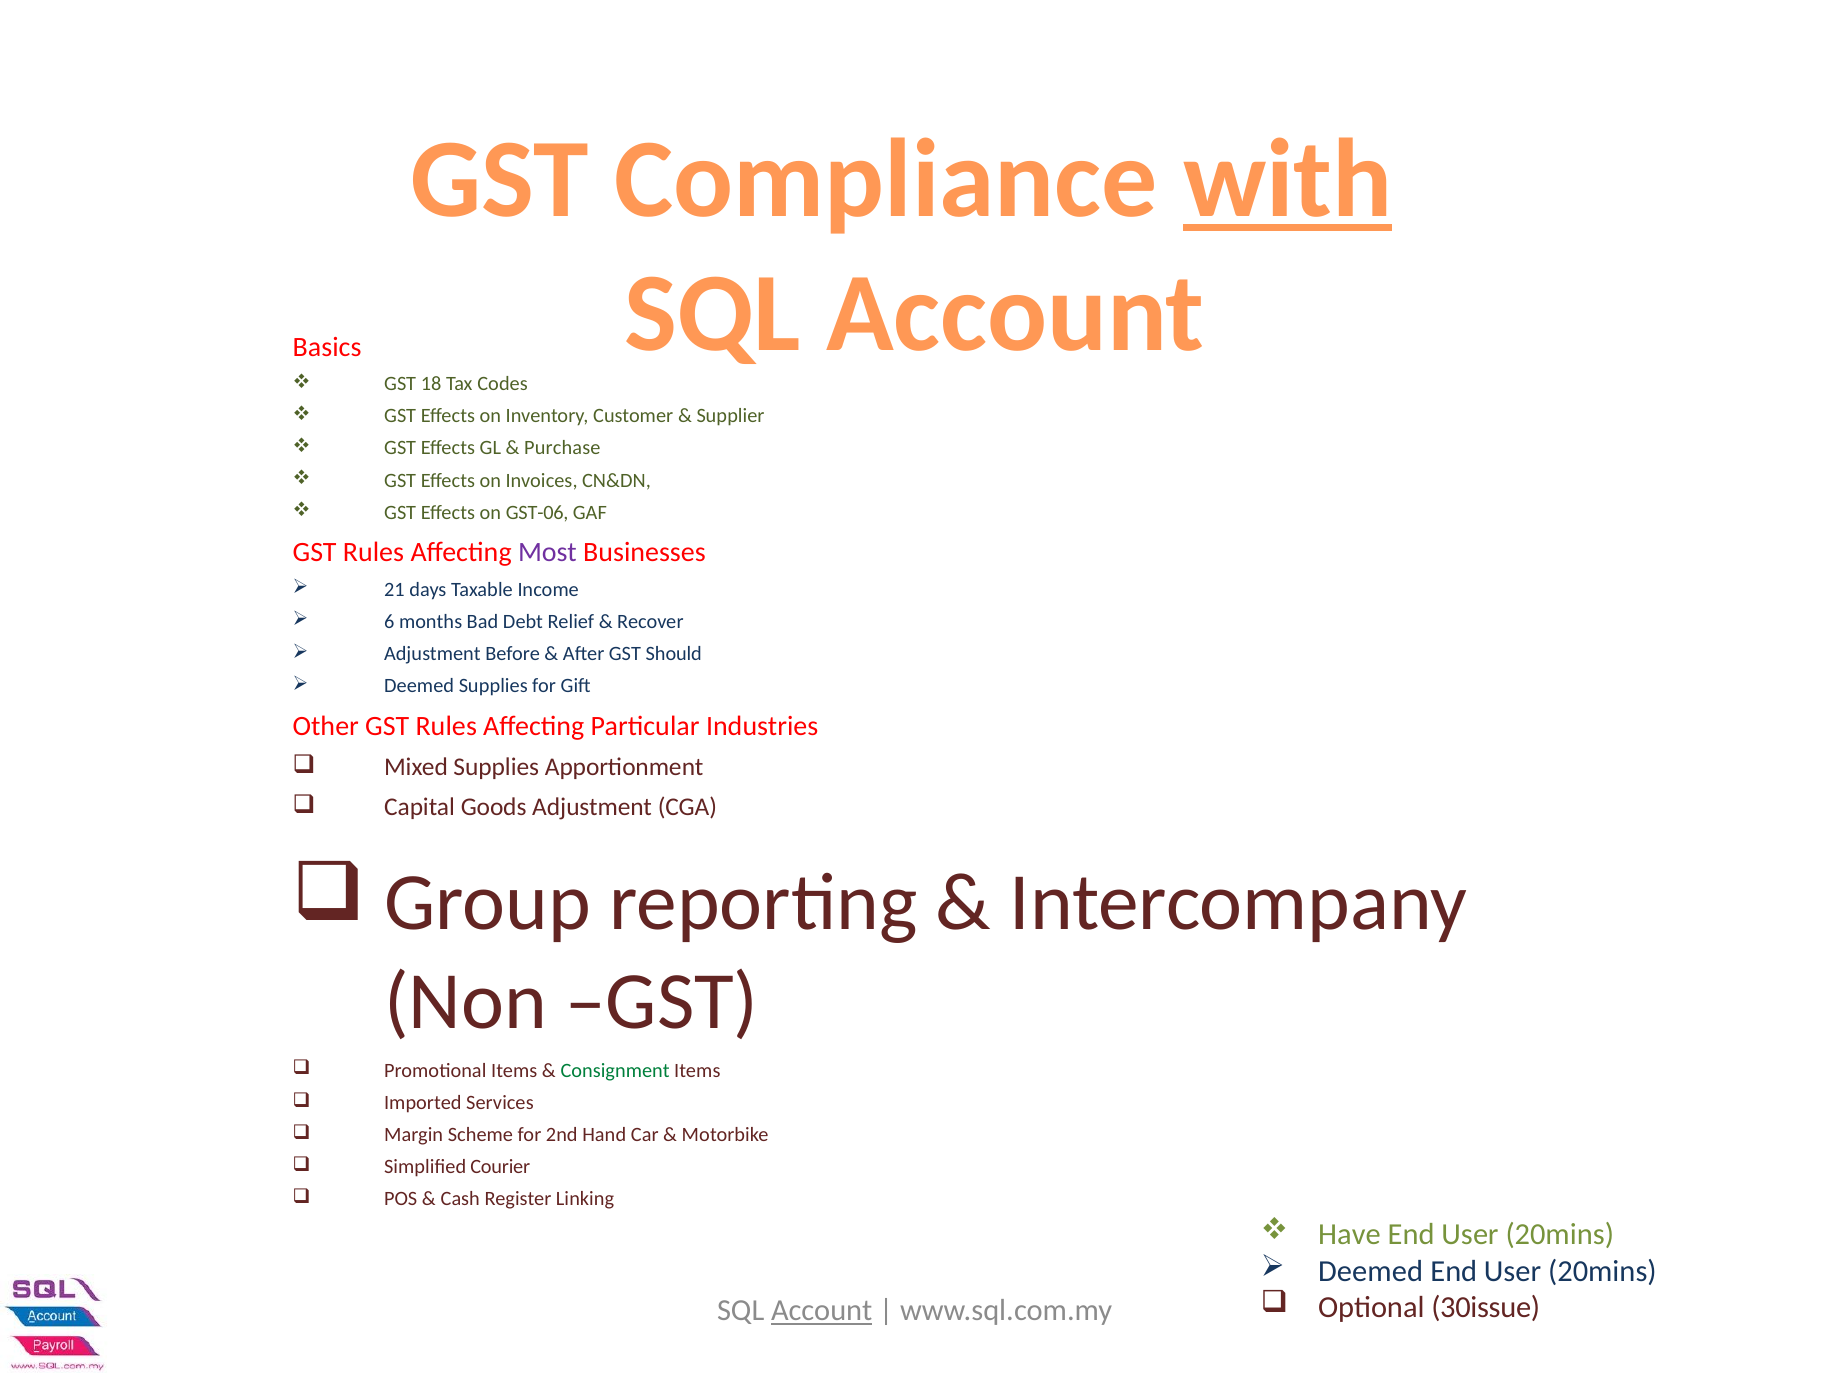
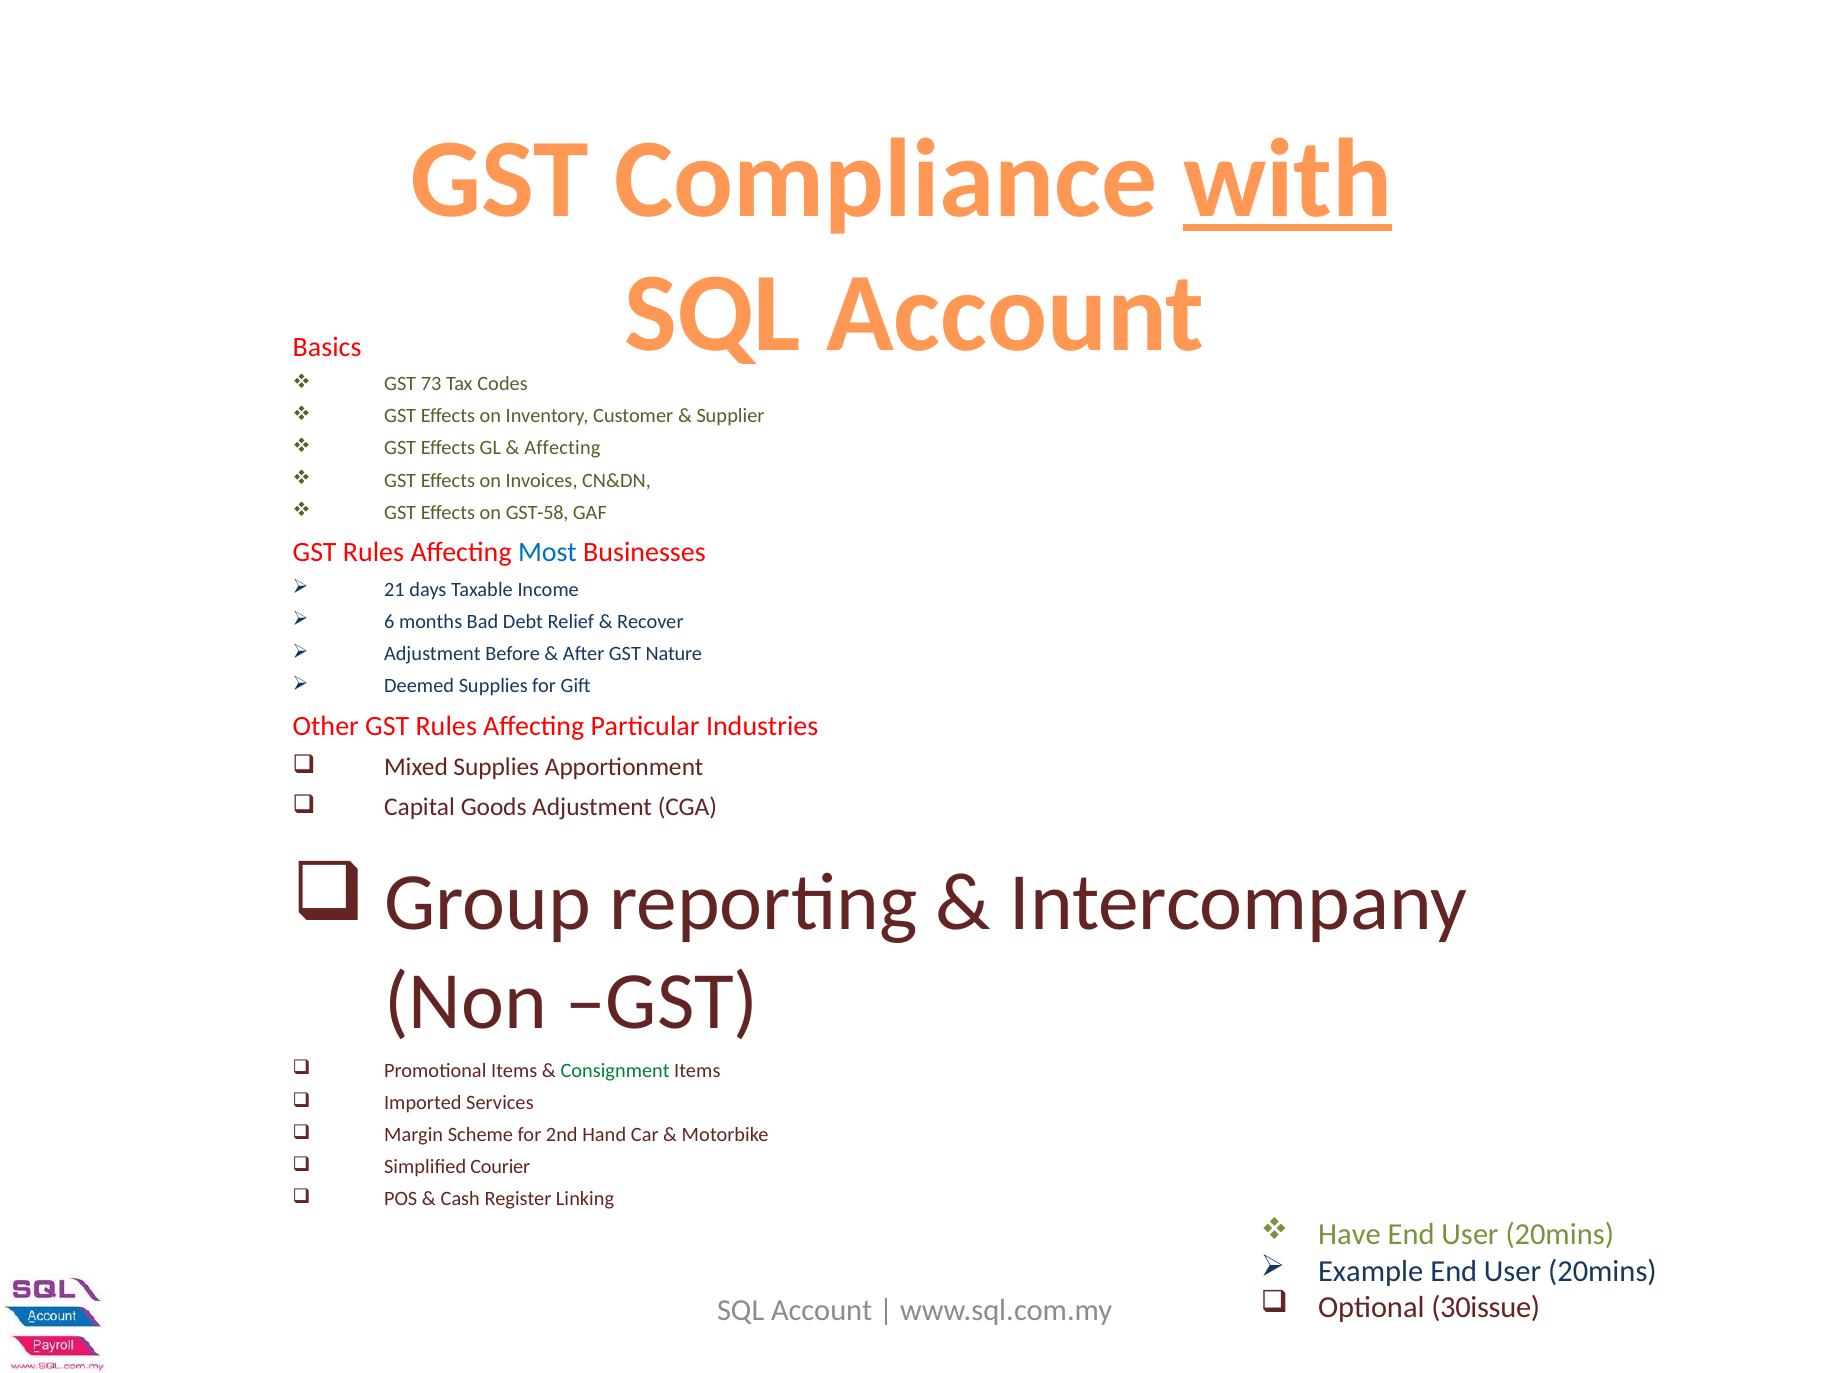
18: 18 -> 73 (431, 384)
Purchase: Purchase -> Affecting (562, 448)
GST-06: GST-06 -> GST-58 (537, 512)
Most colour: purple -> blue (547, 552)
Should: Should -> Nature (674, 653)
Deemed: Deemed -> Example (1371, 1271)
Account underline: present -> none (822, 1310)
